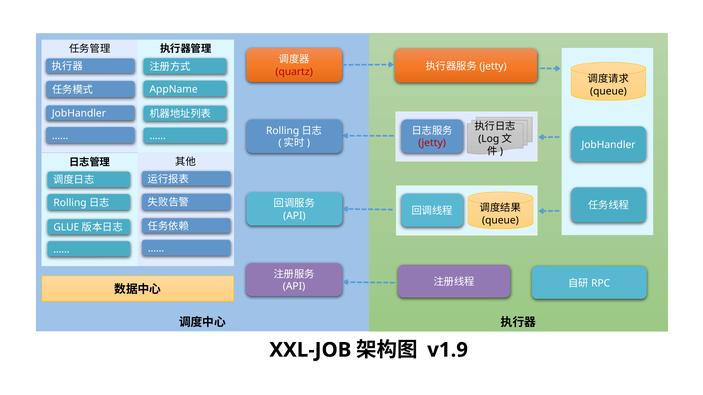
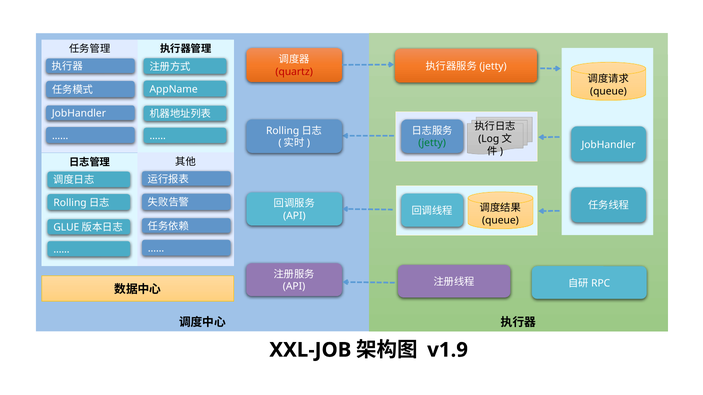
jetty colour: red -> green (432, 143)
